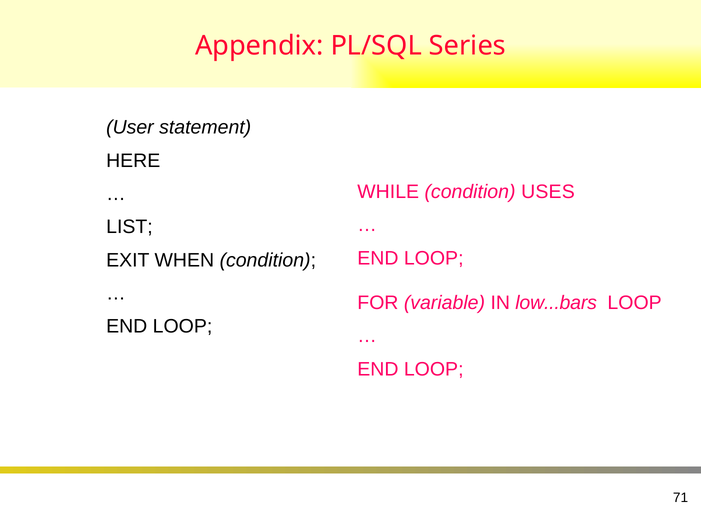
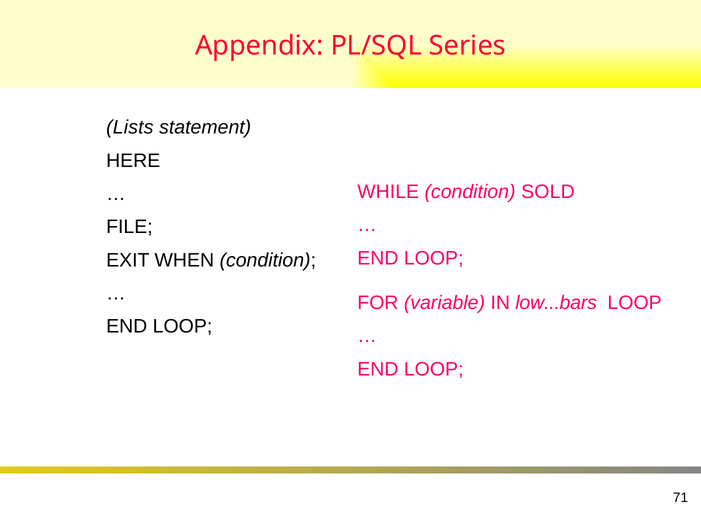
User: User -> Lists (130, 128)
USES: USES -> SOLD (548, 192)
LIST: LIST -> FILE (129, 227)
